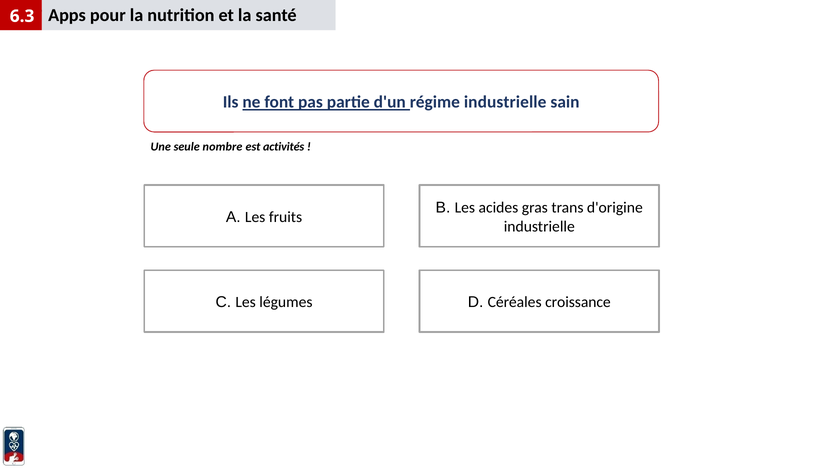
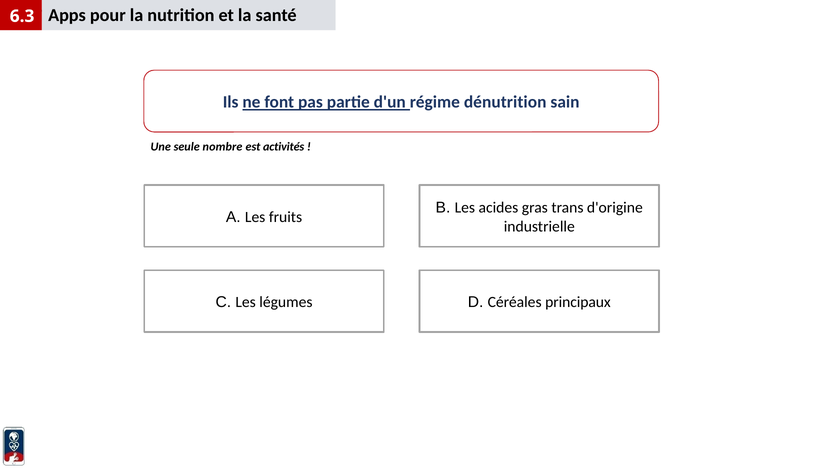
régime industrielle: industrielle -> dénutrition (505, 102)
croissance: croissance -> principaux (578, 303)
